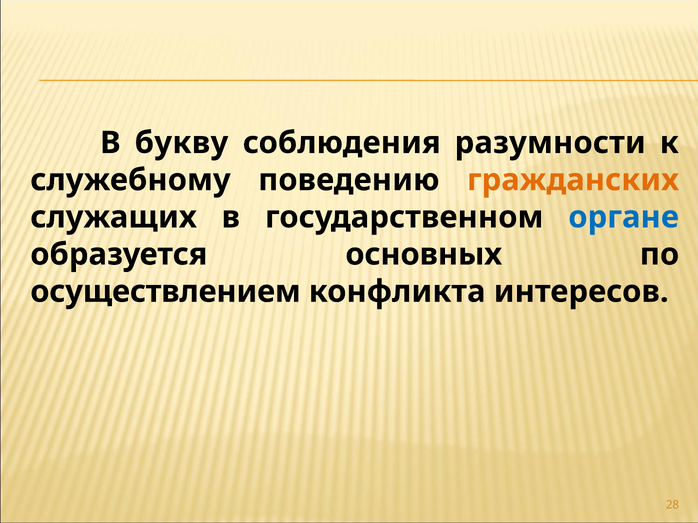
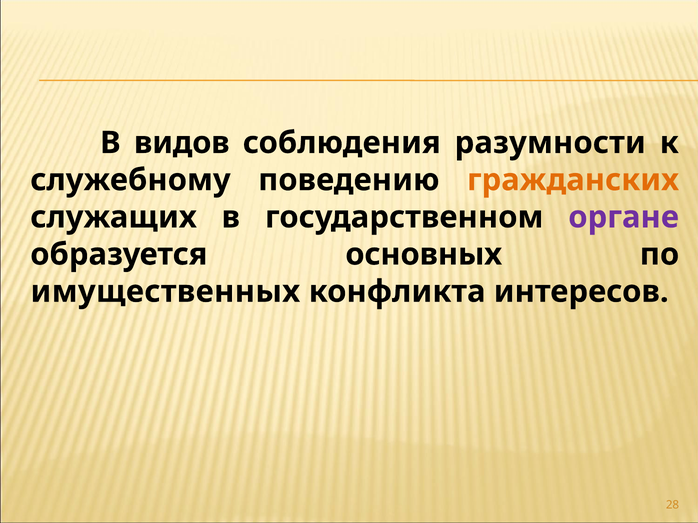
букву: букву -> видов (182, 143)
органе colour: blue -> purple (624, 217)
осуществлением: осуществлением -> имущественных (165, 292)
